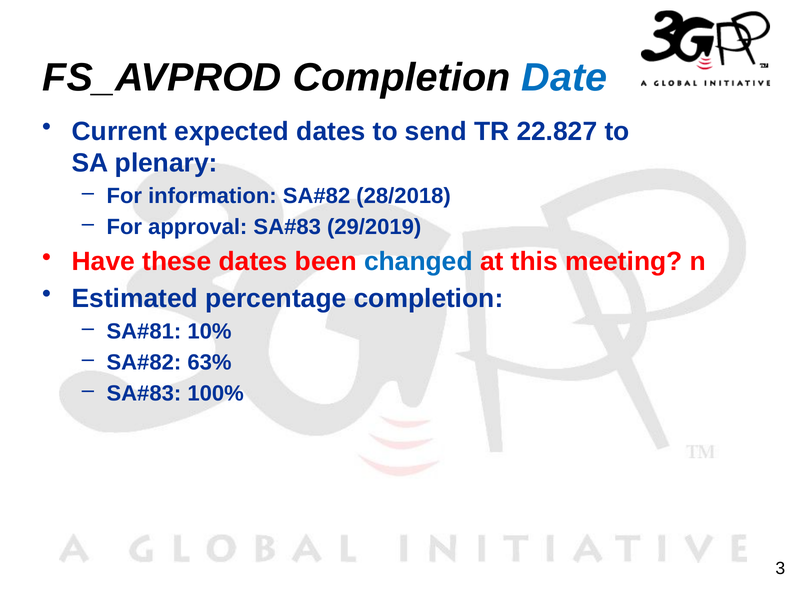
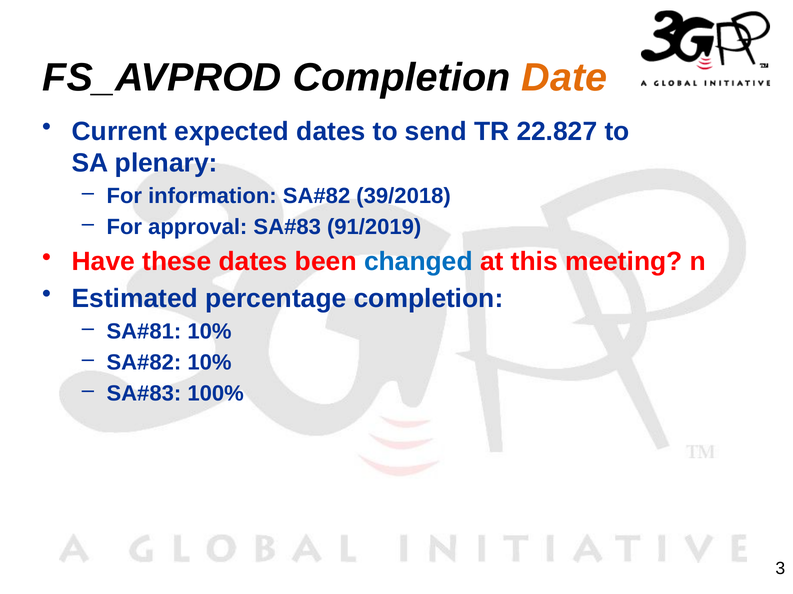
Date colour: blue -> orange (564, 78)
28/2018: 28/2018 -> 39/2018 (404, 196)
29/2019: 29/2019 -> 91/2019 (374, 227)
63%: 63% -> 10% (209, 363)
